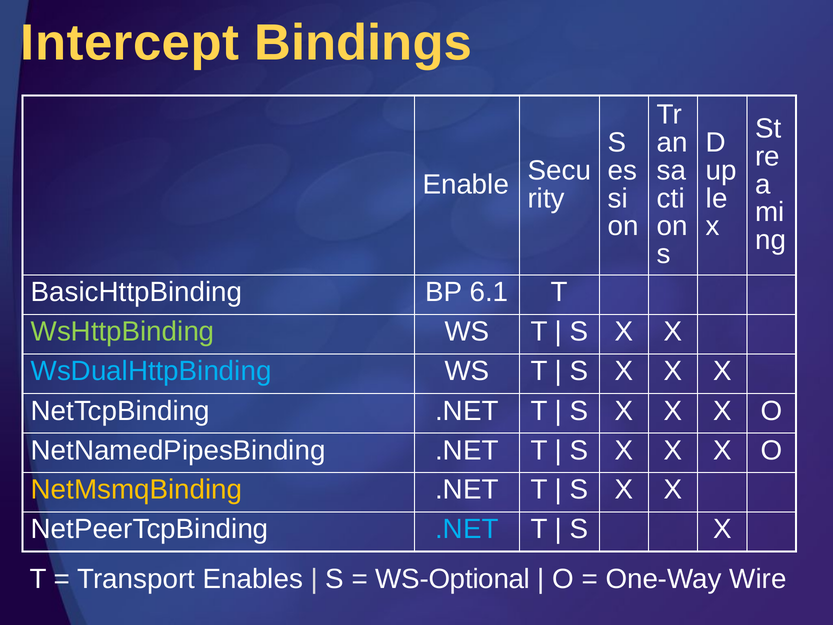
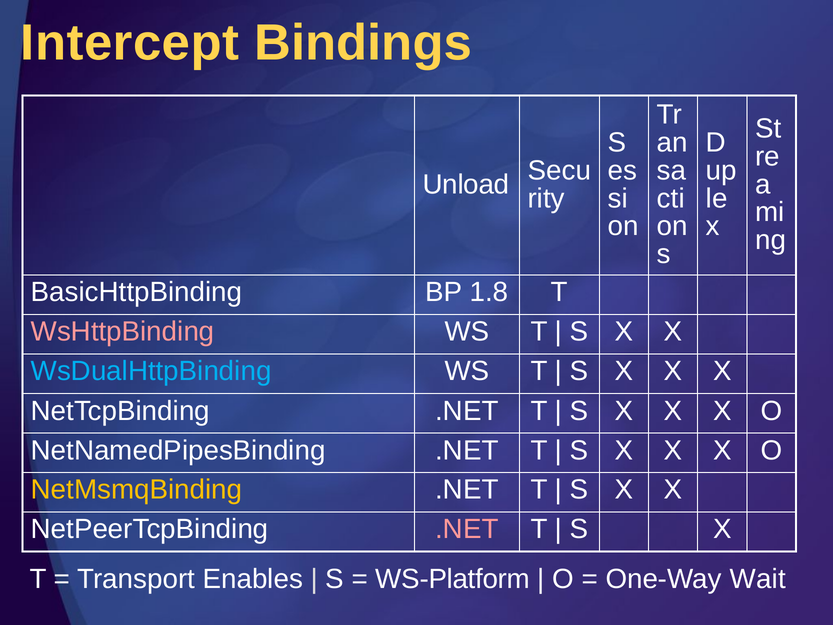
Enable: Enable -> Unload (466, 184)
6.1: 6.1 -> 1.8 (489, 292)
WsHttpBinding colour: light green -> pink (123, 332)
.NET colour: light blue -> pink (467, 529)
WS-Optional: WS-Optional -> WS-Platform (453, 579)
Wire: Wire -> Wait (758, 579)
